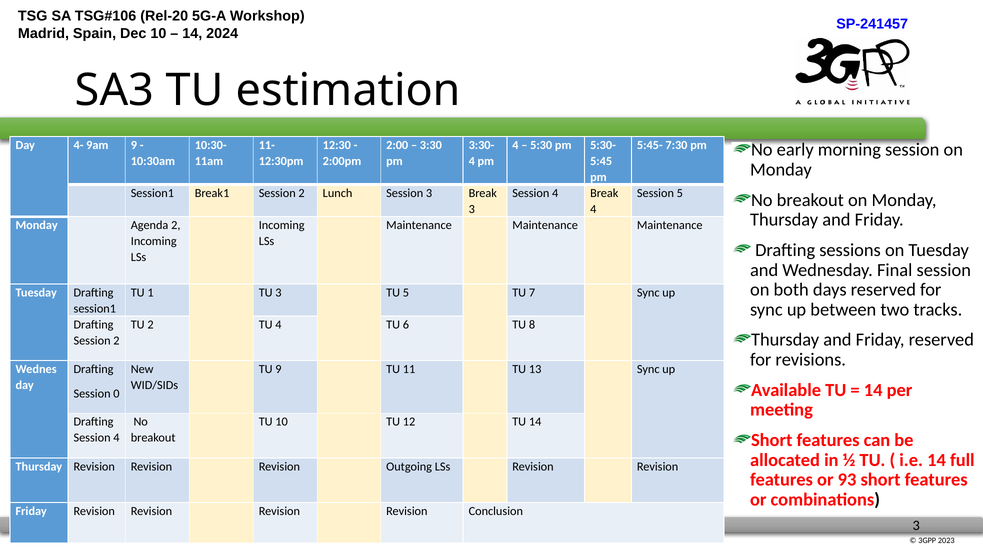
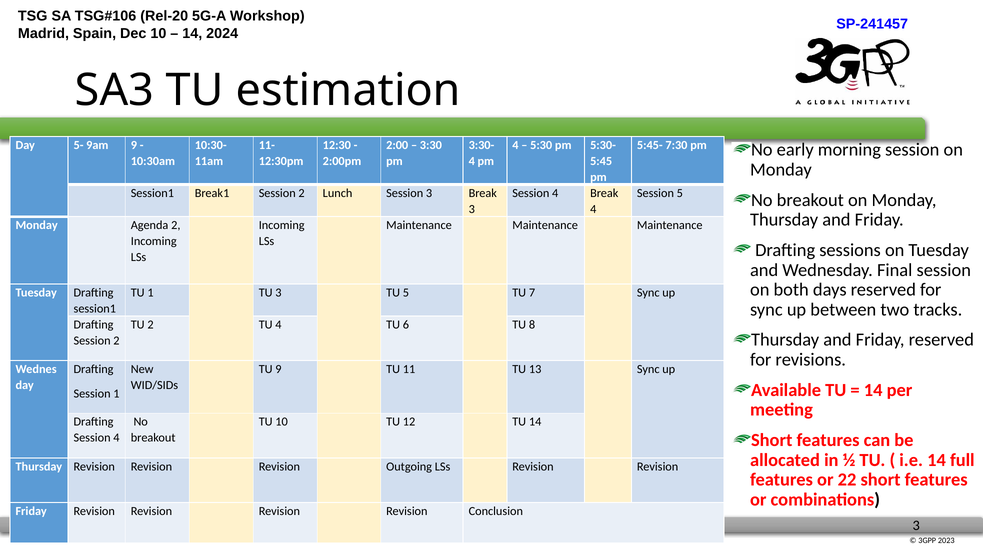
4-: 4- -> 5- (79, 145)
Session 0: 0 -> 1 (116, 393)
93: 93 -> 22 (847, 480)
